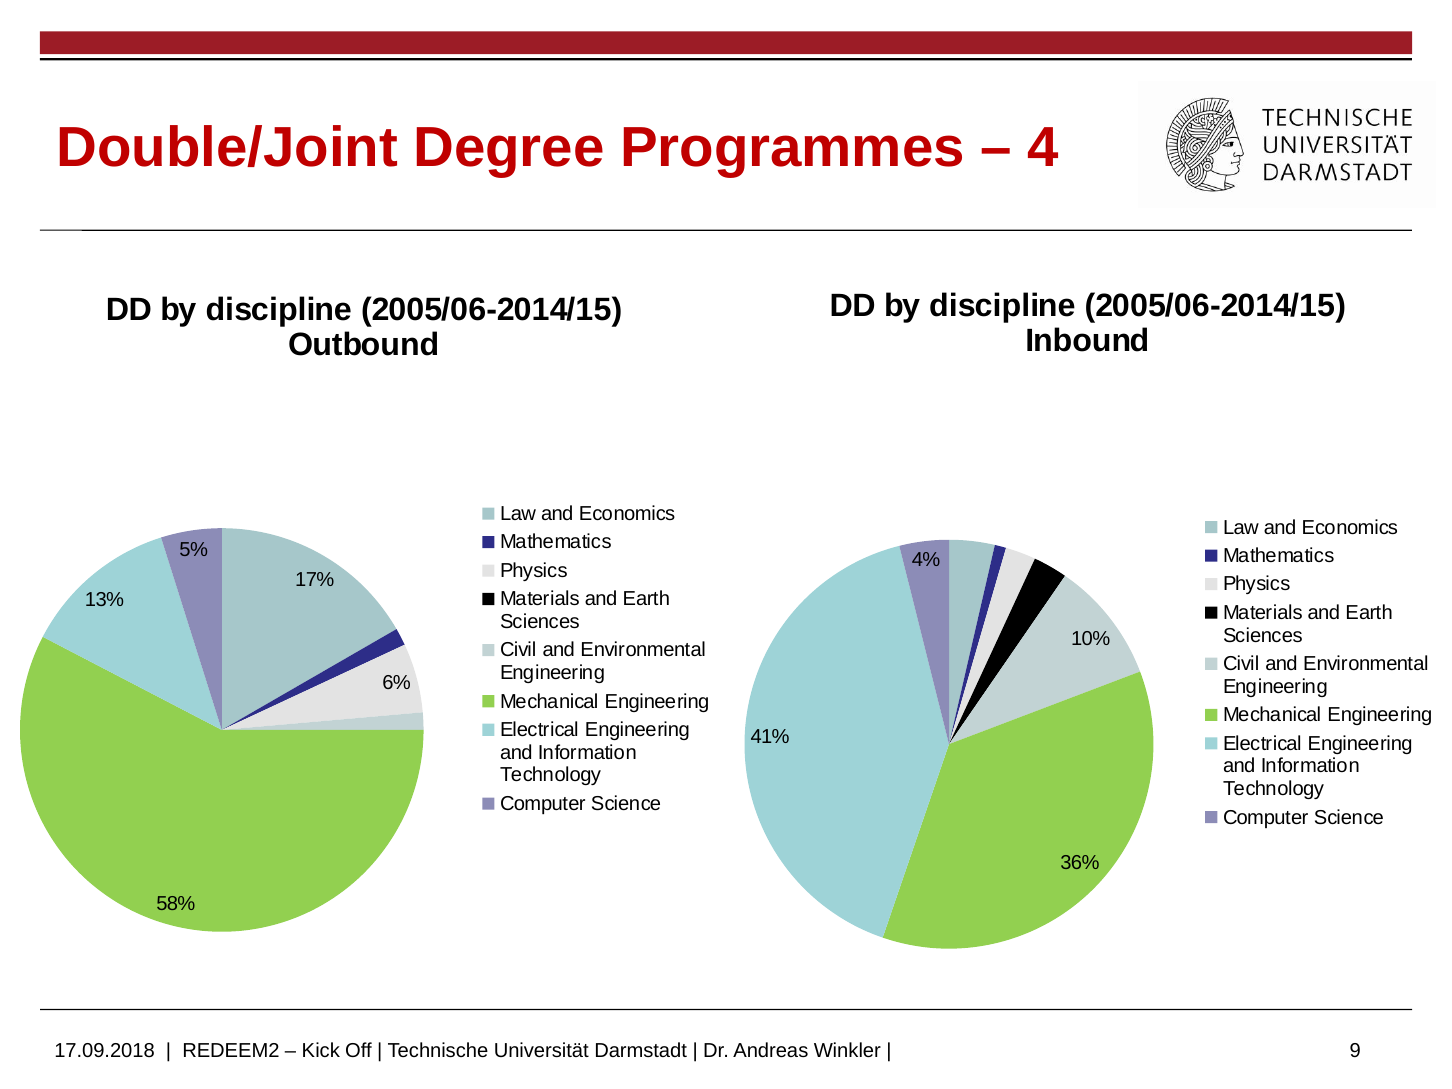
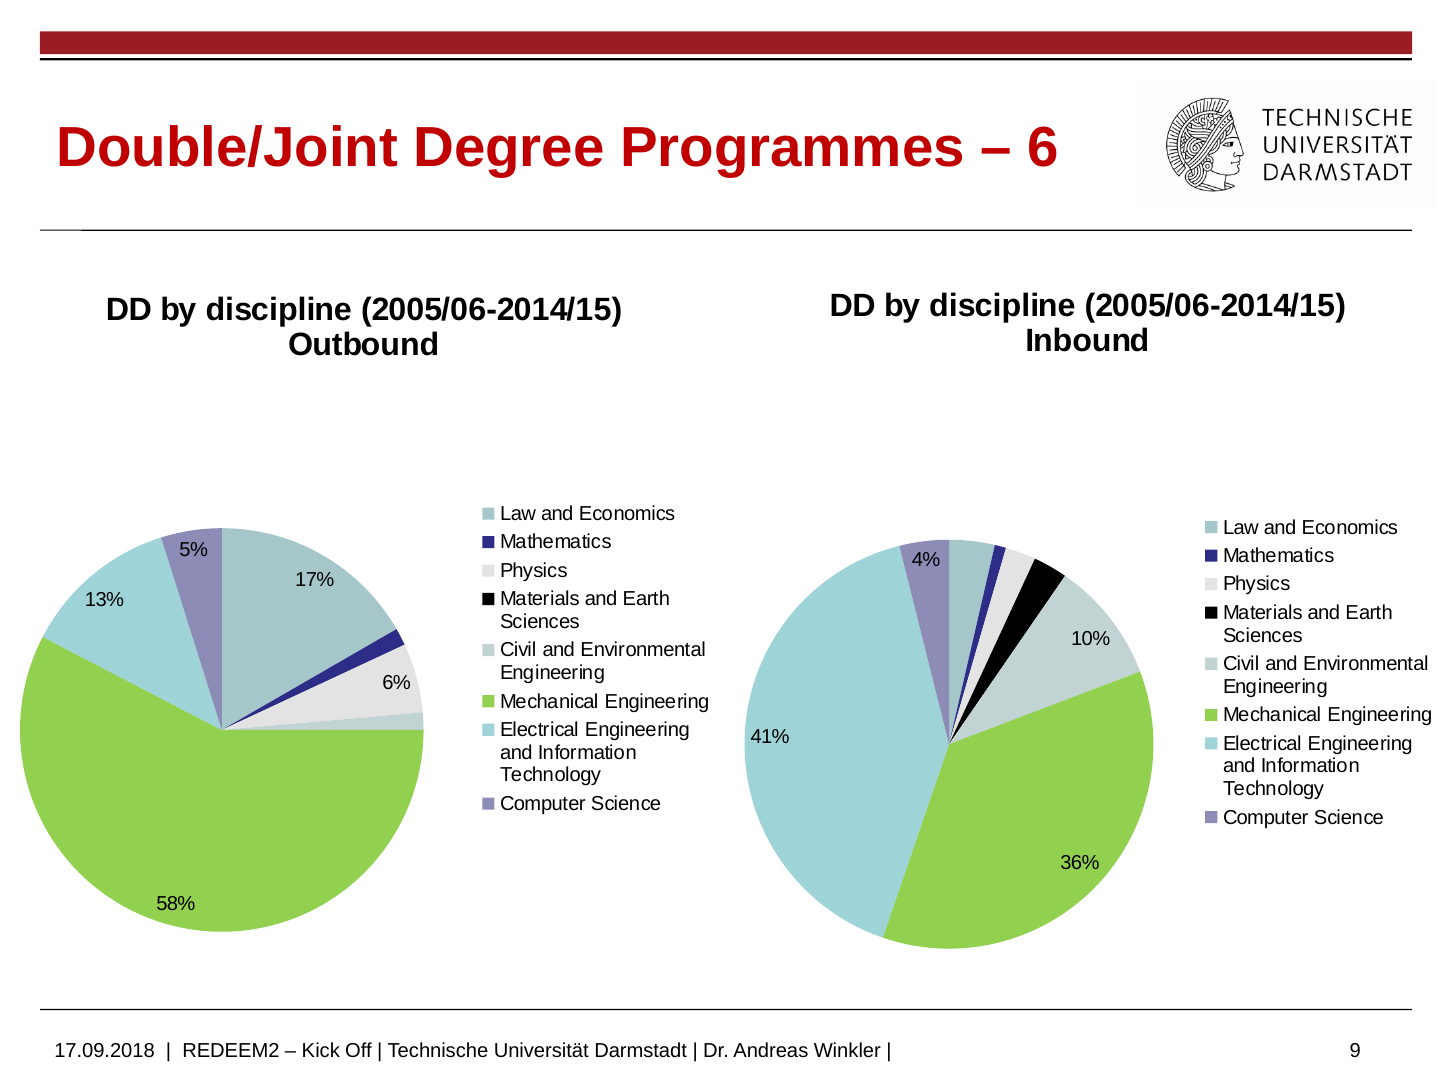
4: 4 -> 6 (1043, 148)
